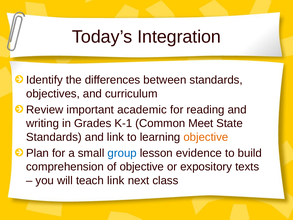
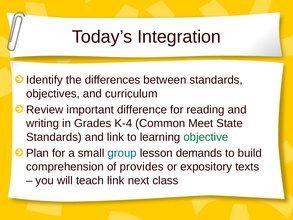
academic: academic -> difference (142, 110)
K-1: K-1 -> K-4 (123, 123)
objective colour: orange -> green (206, 137)
evidence: evidence -> demands (199, 153)
of objective: objective -> provides (142, 167)
